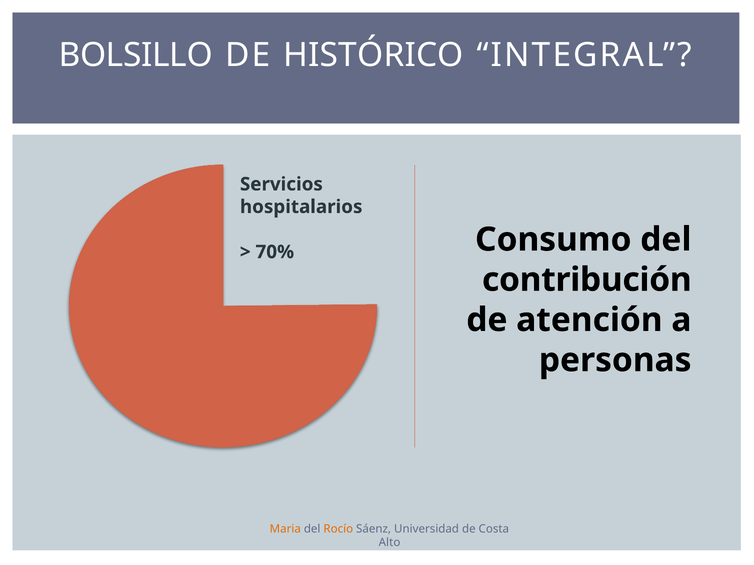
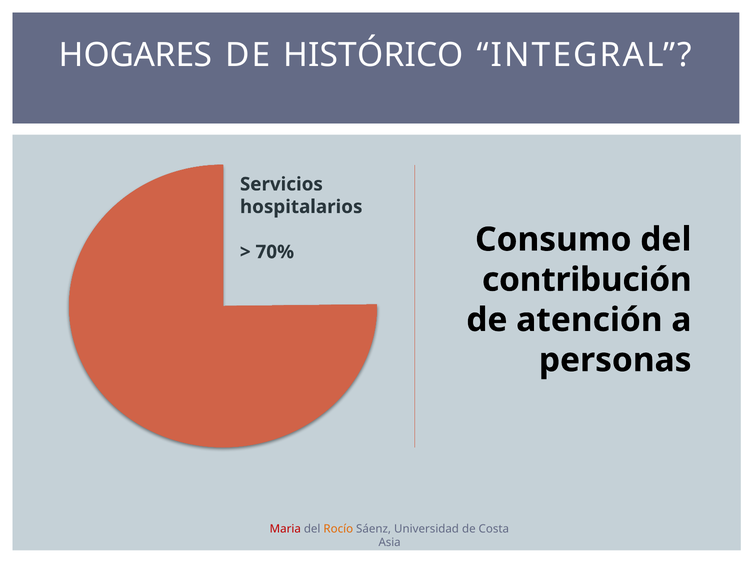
BOLSILLO: BOLSILLO -> HOGARES (136, 55)
Maria colour: orange -> red (285, 529)
Alto: Alto -> Asia (390, 543)
